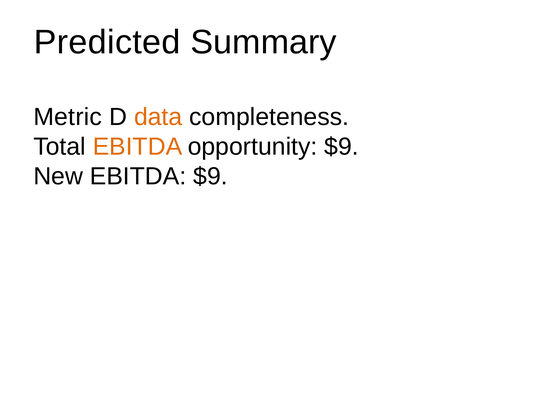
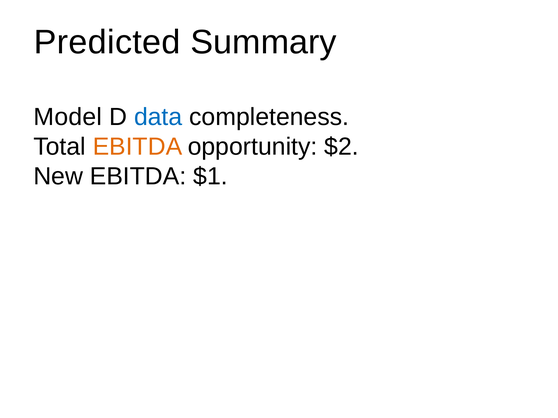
Metric: Metric -> Model (68, 117)
data colour: orange -> blue (158, 117)
opportunity $9: $9 -> $2 (341, 147)
EBITDA $9: $9 -> $1 (211, 177)
